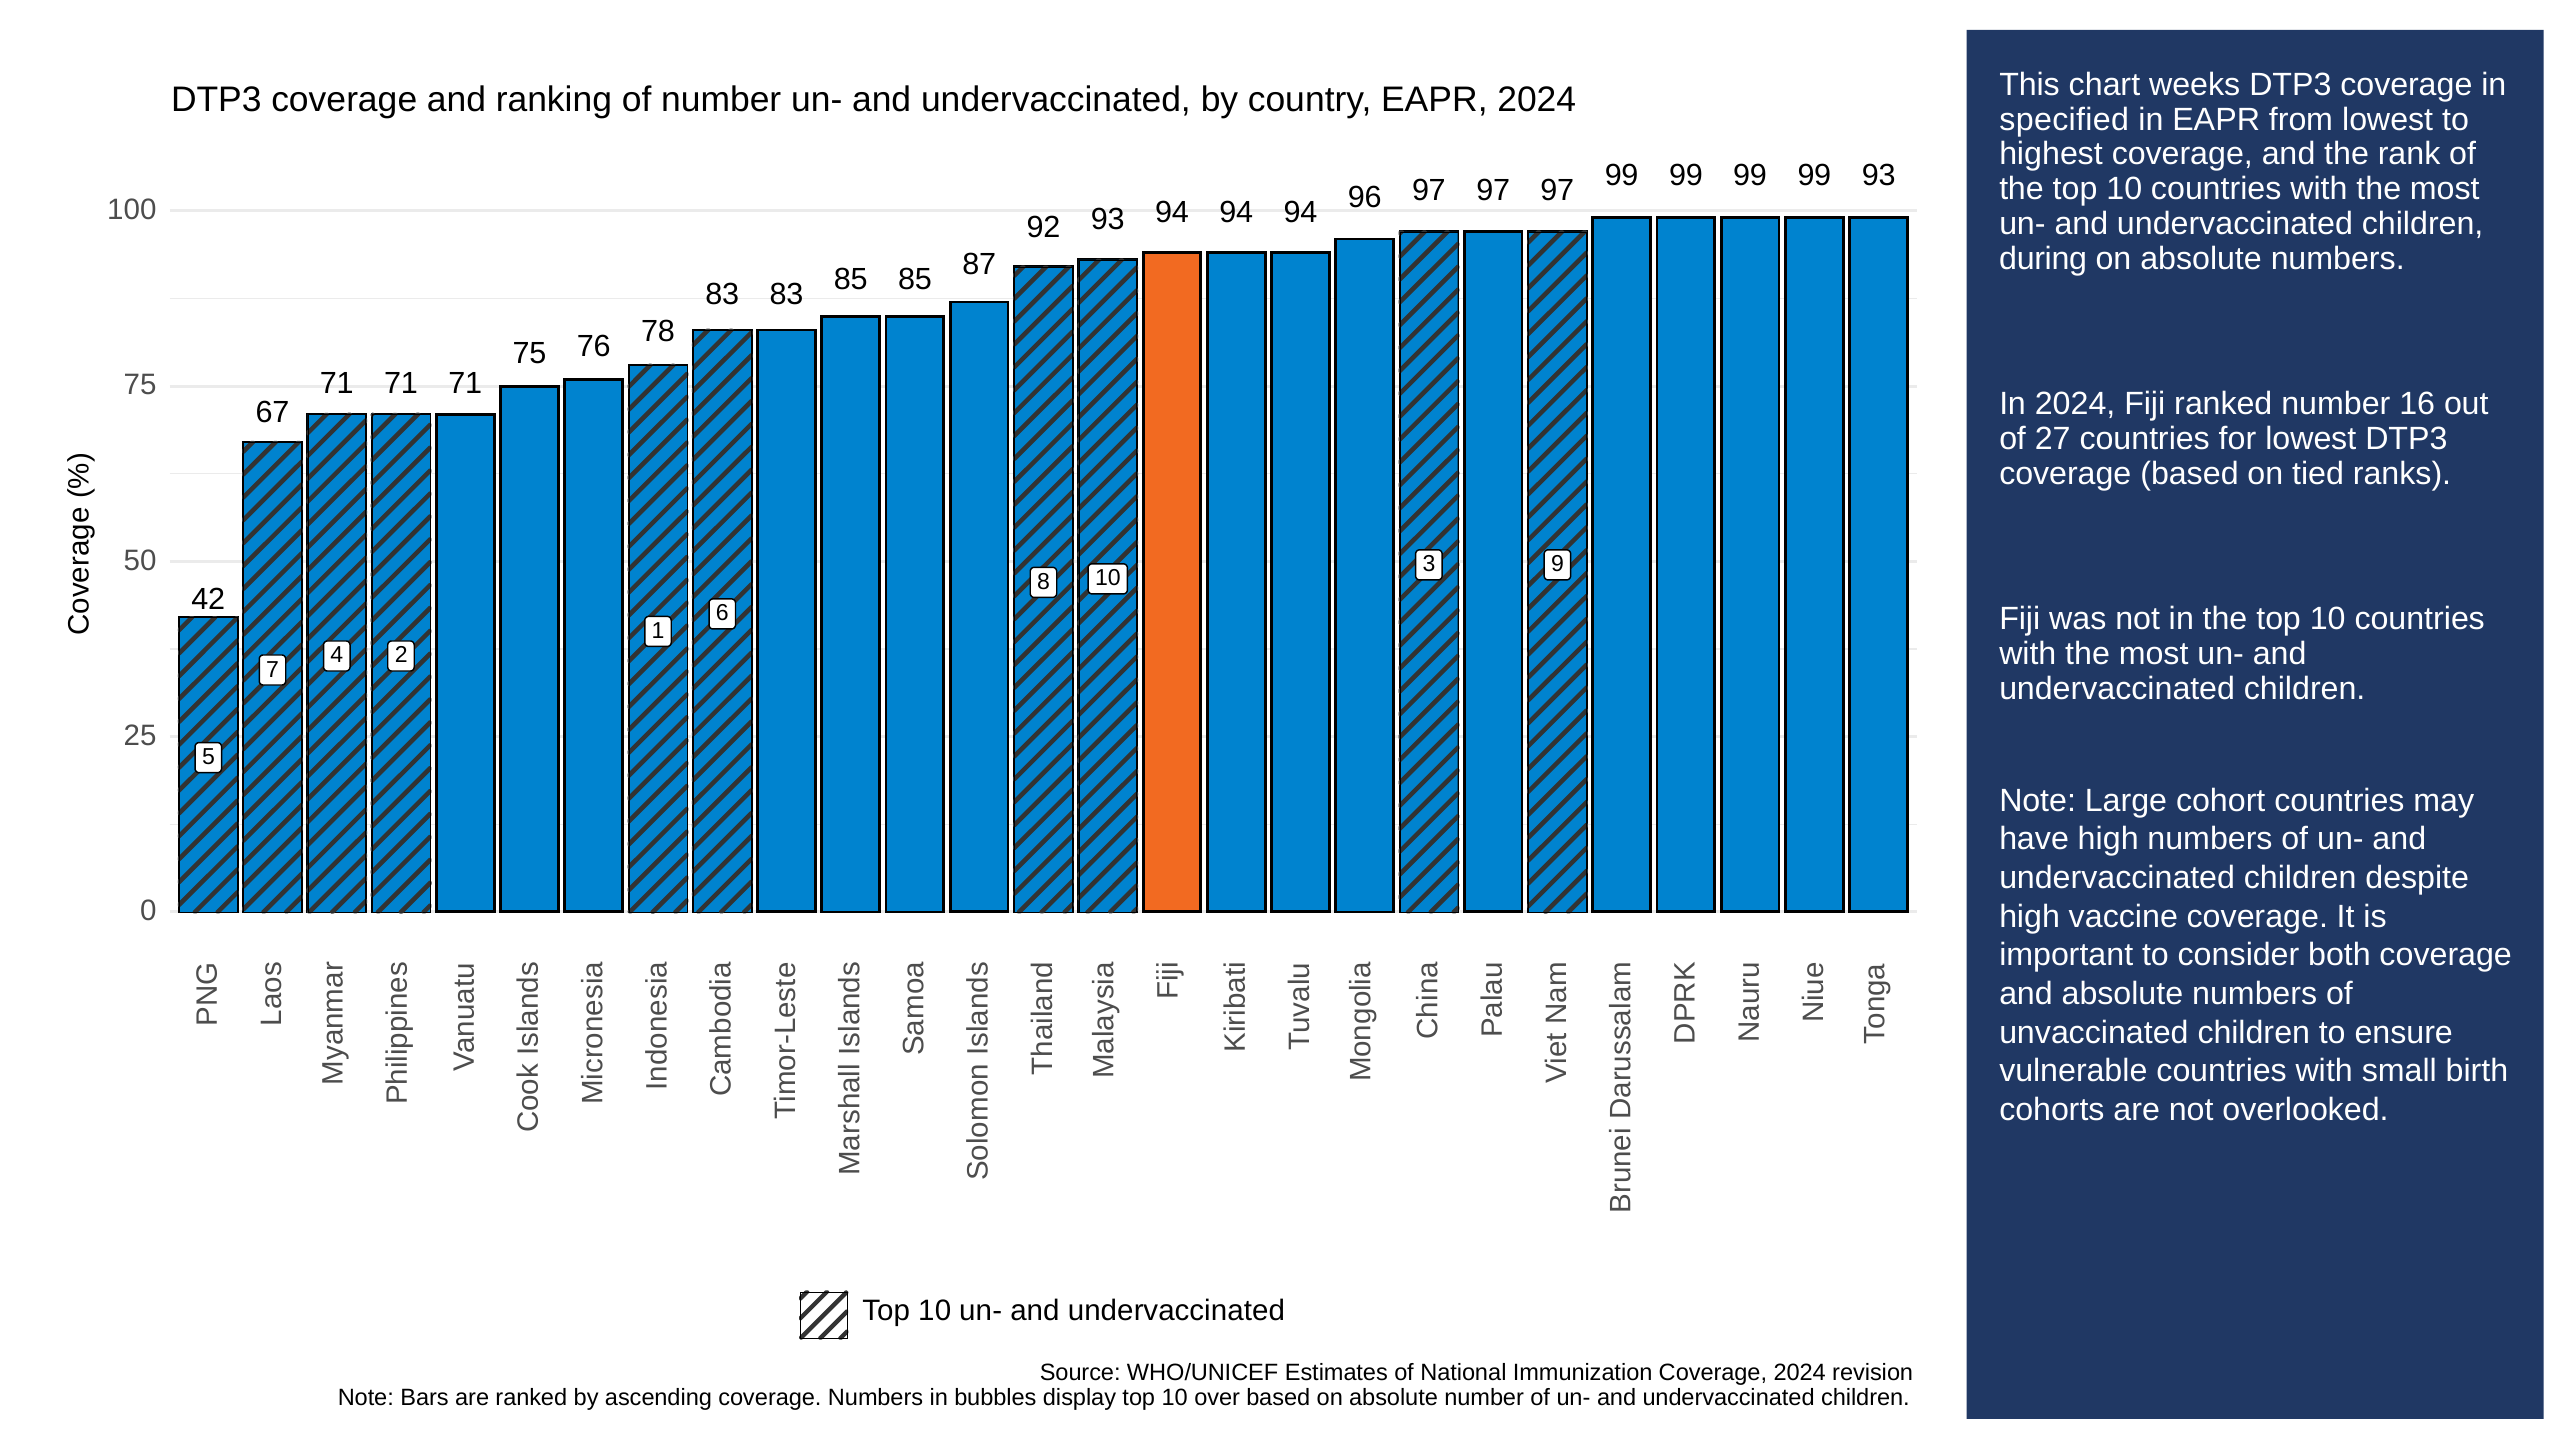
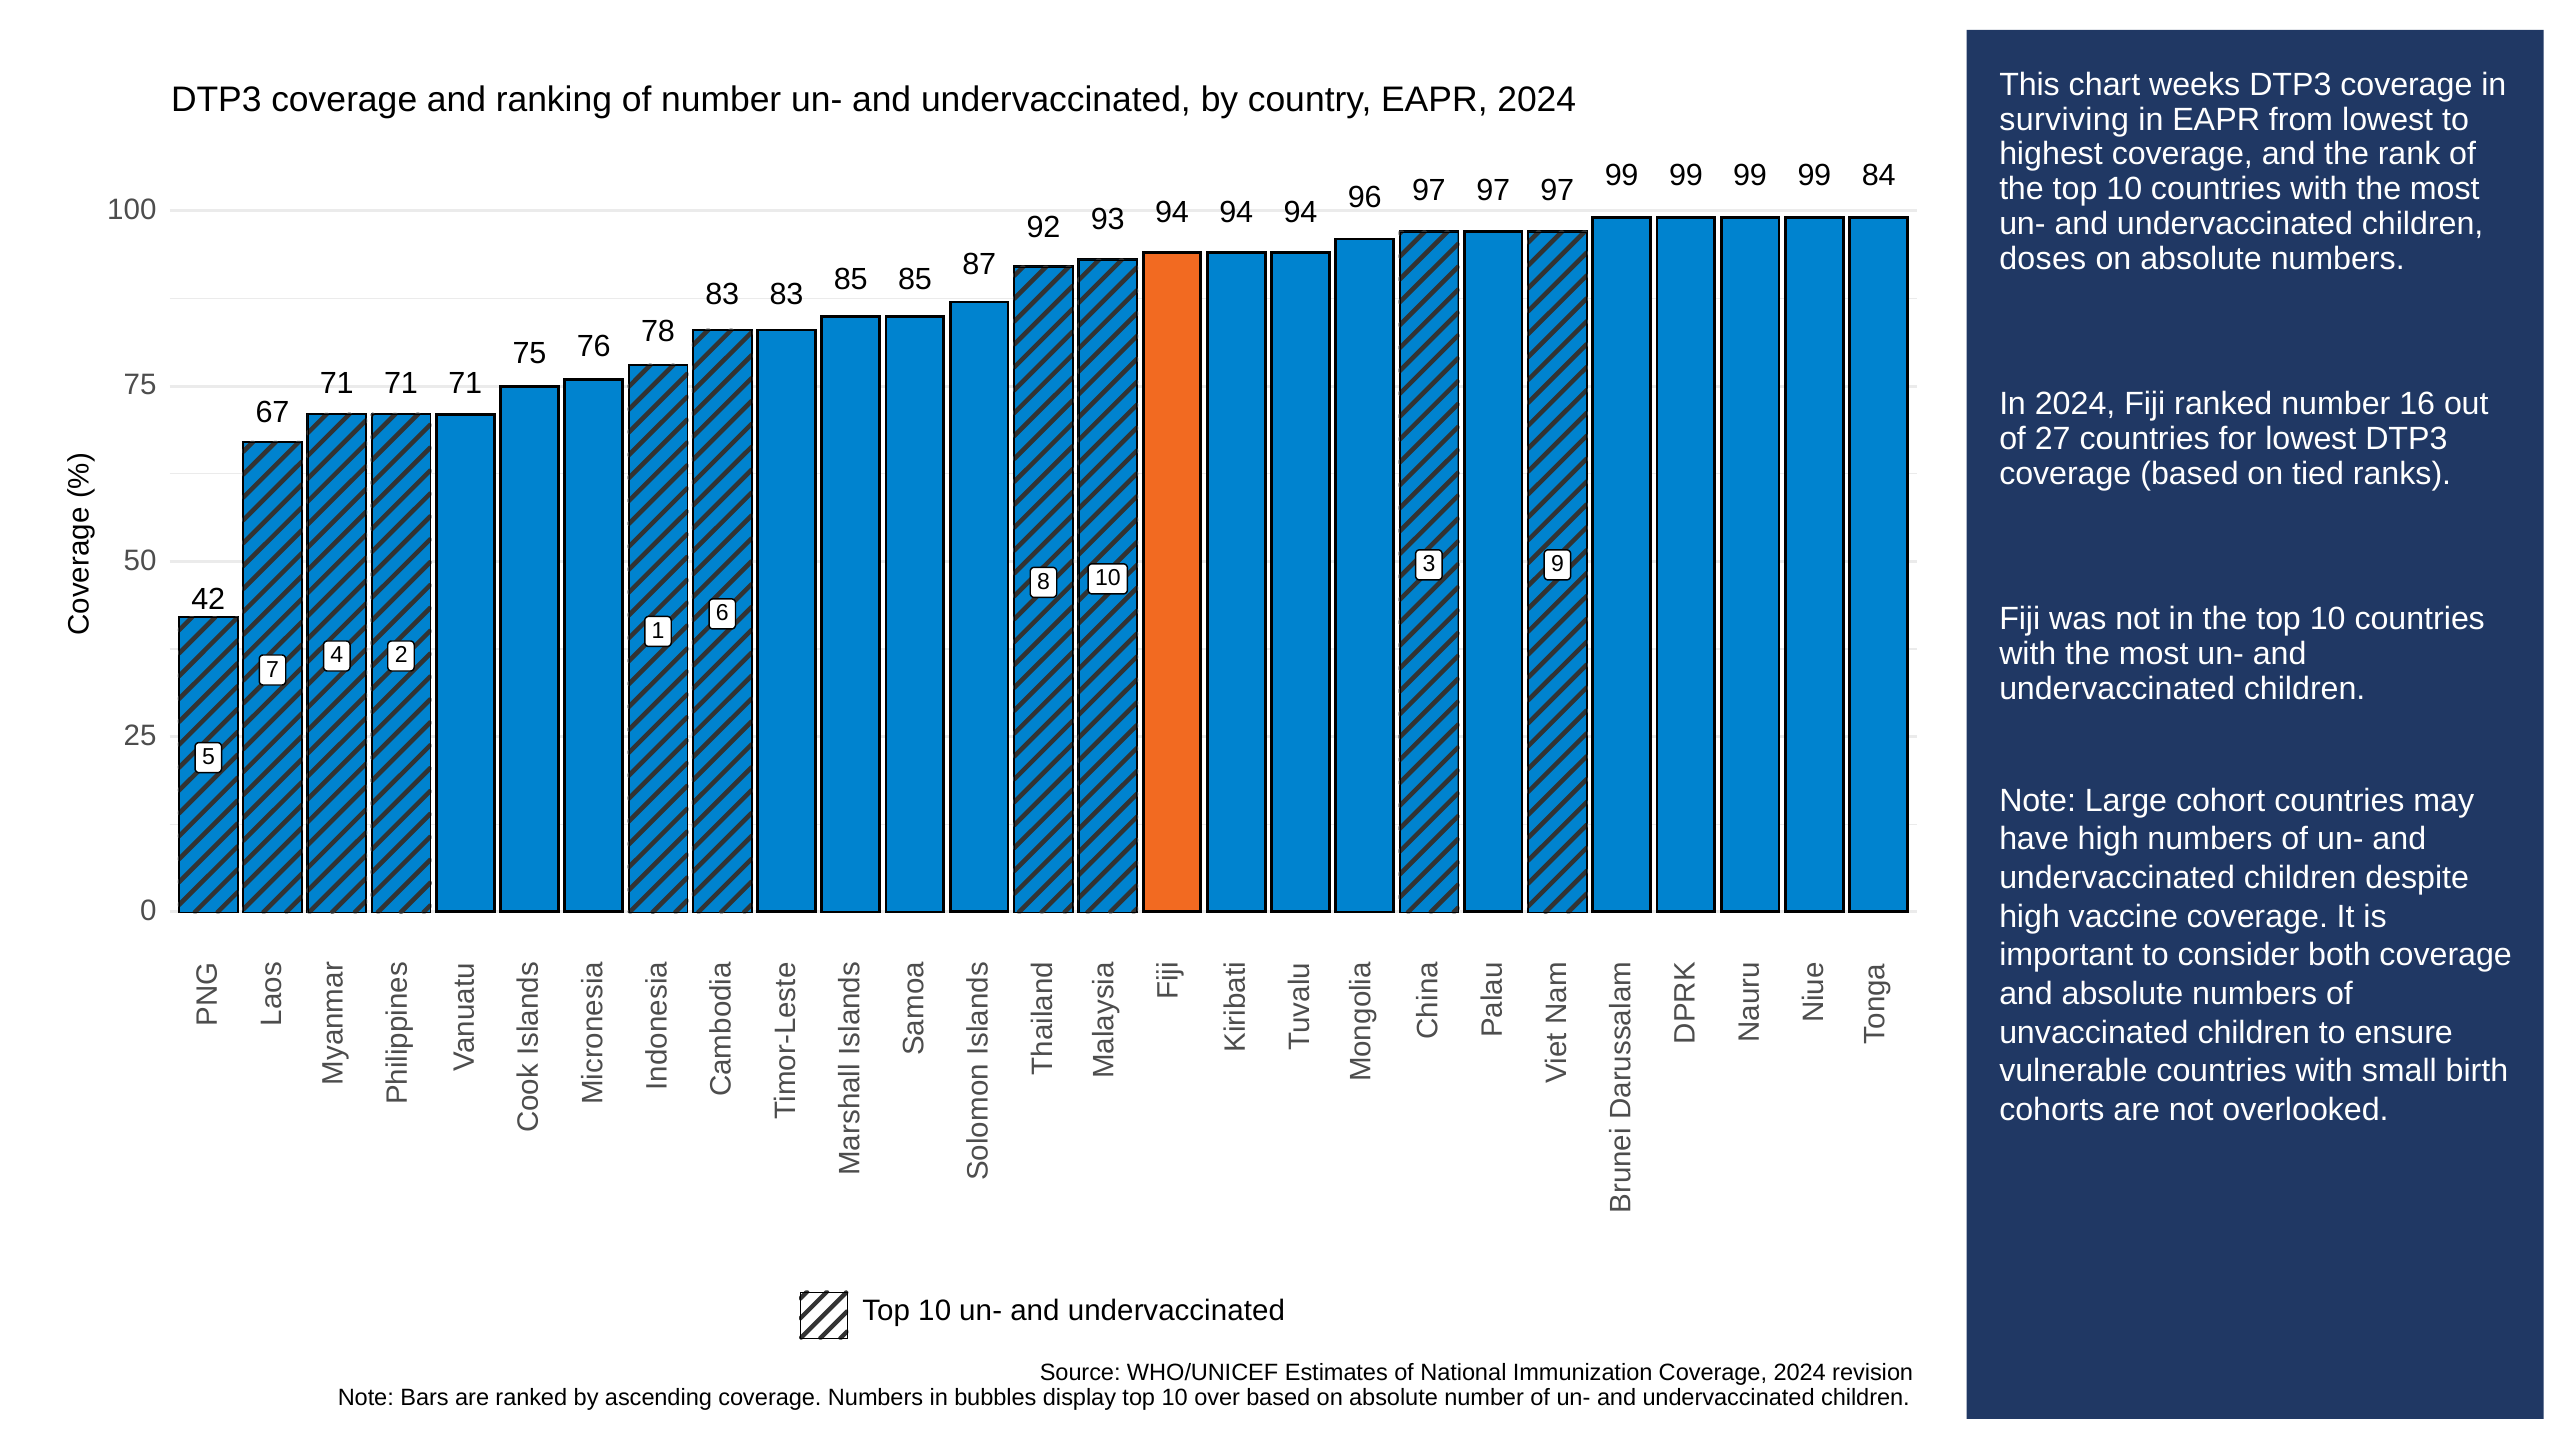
specified: specified -> surviving (2064, 119)
99 93: 93 -> 84 (1879, 175)
during: during -> doses (2043, 258)
